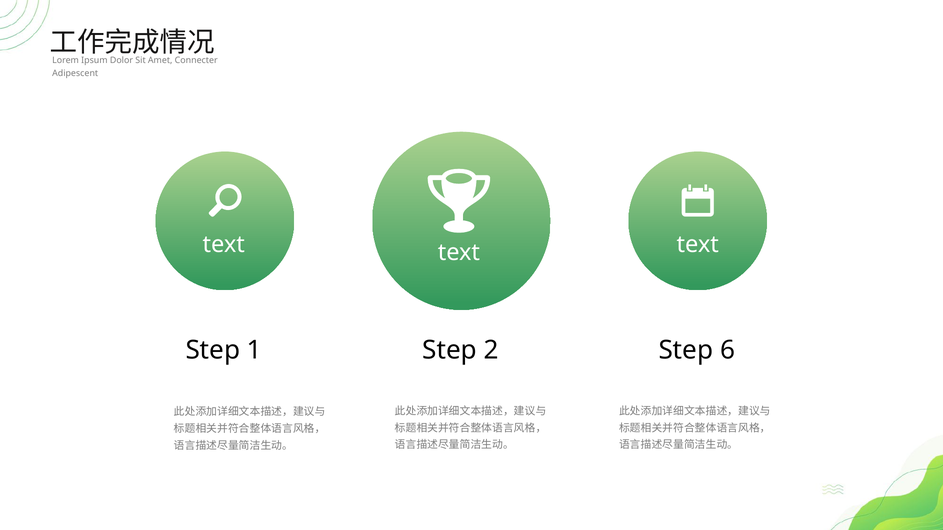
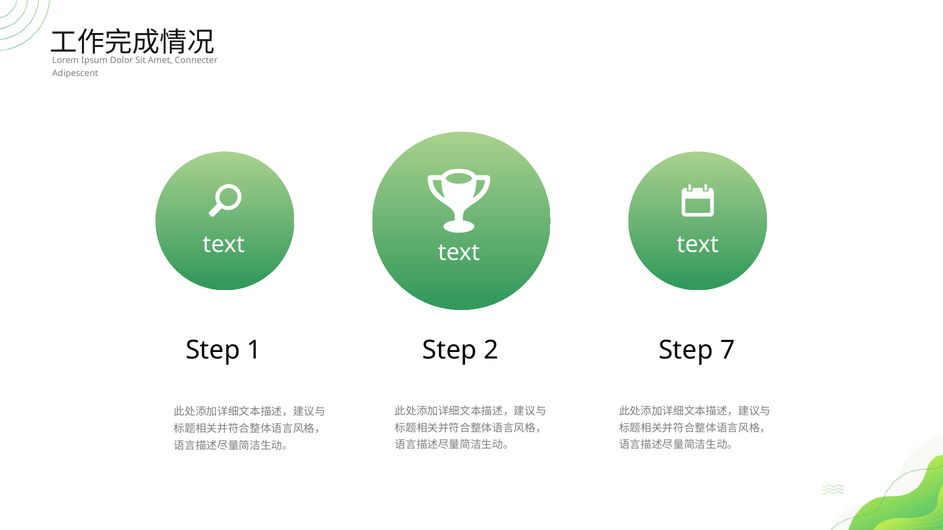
6: 6 -> 7 (728, 351)
